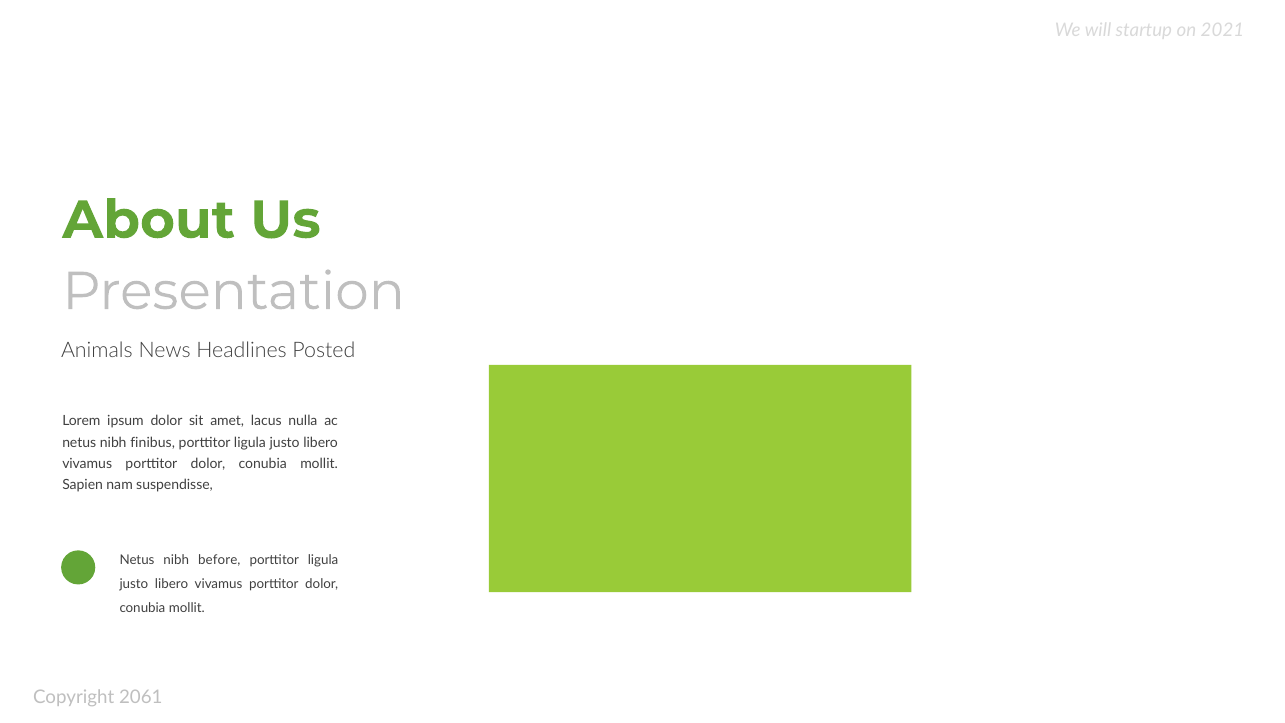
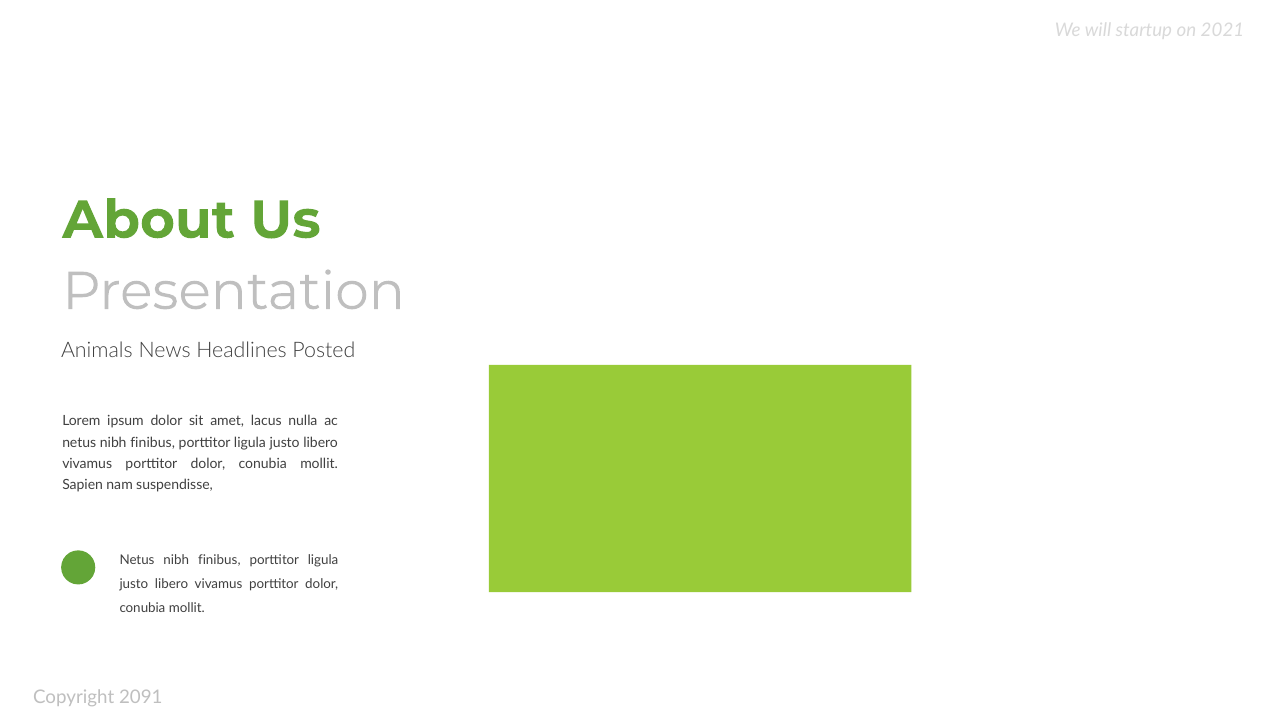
before: before -> finibus (219, 560)
2061: 2061 -> 2091 (141, 697)
